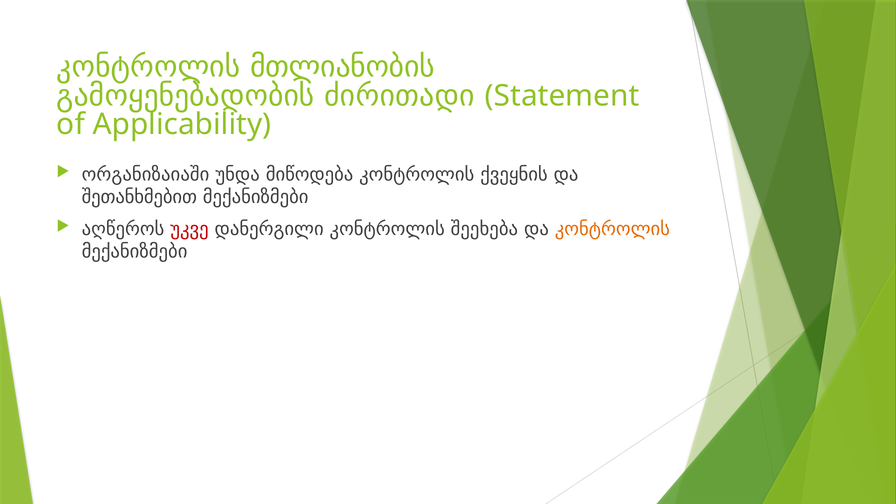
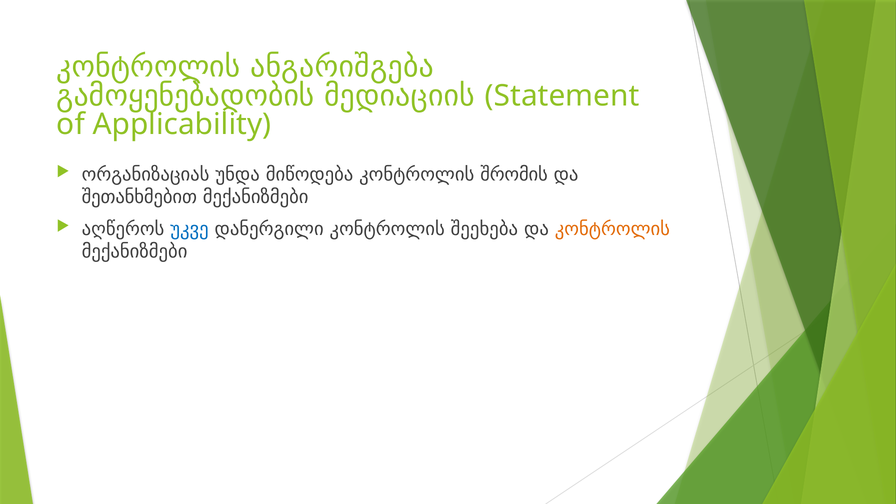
მთლიანობის: მთლიანობის -> ანგარიშგება (342, 67)
ძირითადი: ძირითადი -> მედიაციის (399, 96)
ორგანიზაიაში: ორგანიზაიაში -> ორგანიზაციას (146, 175)
ქვეყნის: ქვეყნის -> შრომის (514, 175)
უკვე colour: red -> blue (189, 229)
